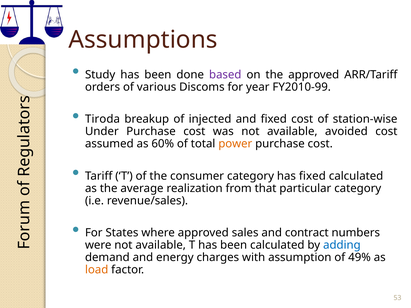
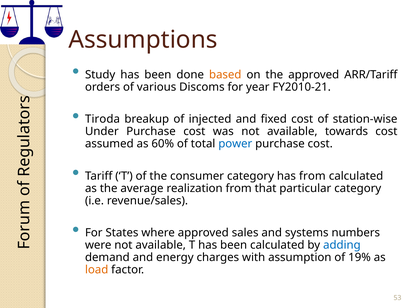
based colour: purple -> orange (225, 75)
FY2010-99: FY2010-99 -> FY2010-21 (302, 87)
avoided: avoided -> towards (346, 132)
power colour: orange -> blue (235, 144)
has fixed: fixed -> from (312, 176)
contract: contract -> systems (307, 233)
49%: 49% -> 19% (360, 258)
